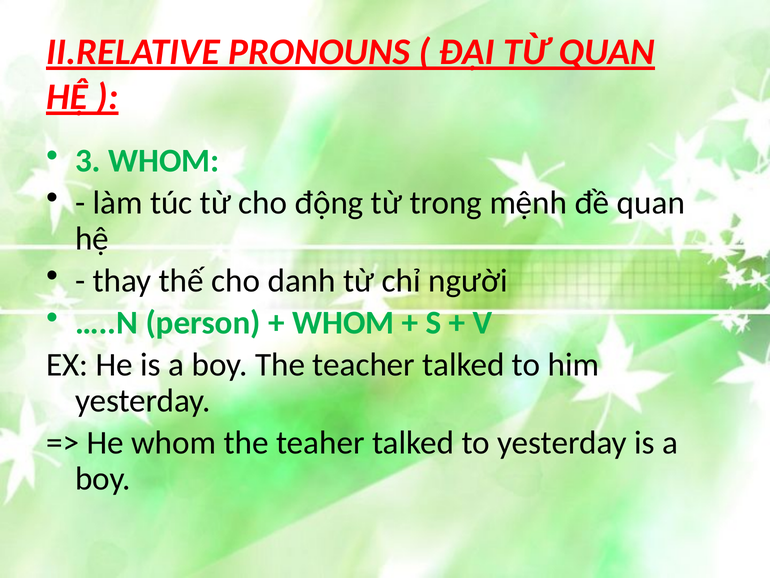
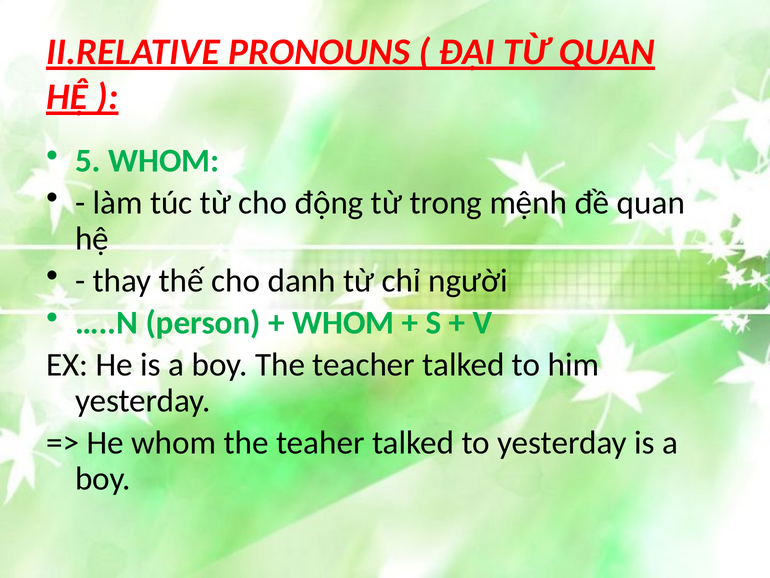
3: 3 -> 5 (88, 161)
